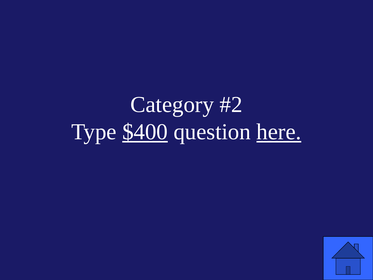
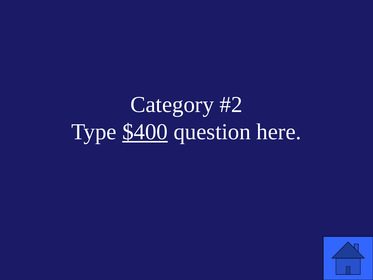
here underline: present -> none (279, 132)
